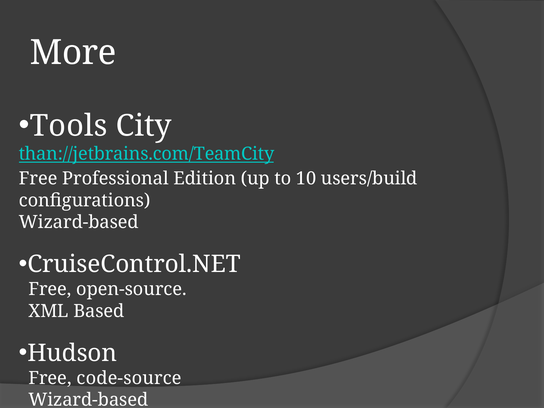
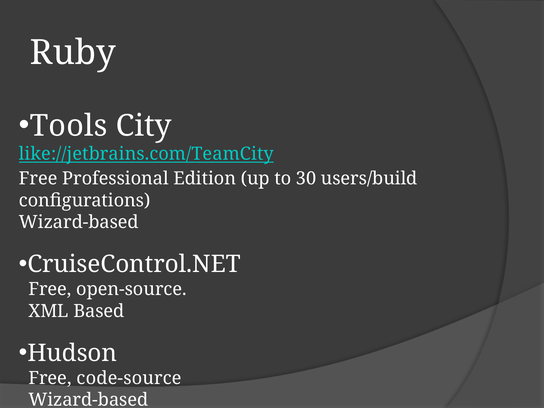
More: More -> Ruby (73, 53)
than://jetbrains.com/TeamCity: than://jetbrains.com/TeamCity -> like://jetbrains.com/TeamCity (146, 154)
10: 10 -> 30 (306, 179)
